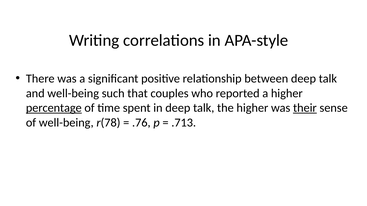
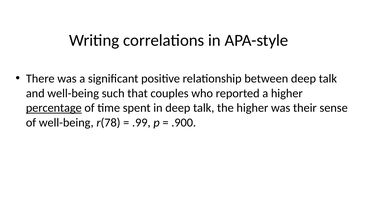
their underline: present -> none (305, 108)
.76: .76 -> .99 (141, 123)
.713: .713 -> .900 (184, 123)
